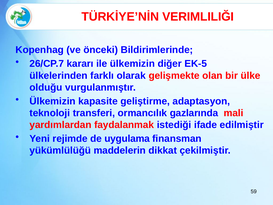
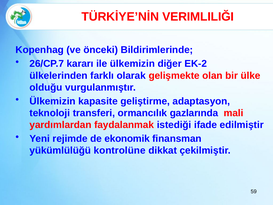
EK-5: EK-5 -> EK-2 (196, 64)
uygulama: uygulama -> ekonomik (127, 139)
maddelerin: maddelerin -> kontrolüne (120, 150)
